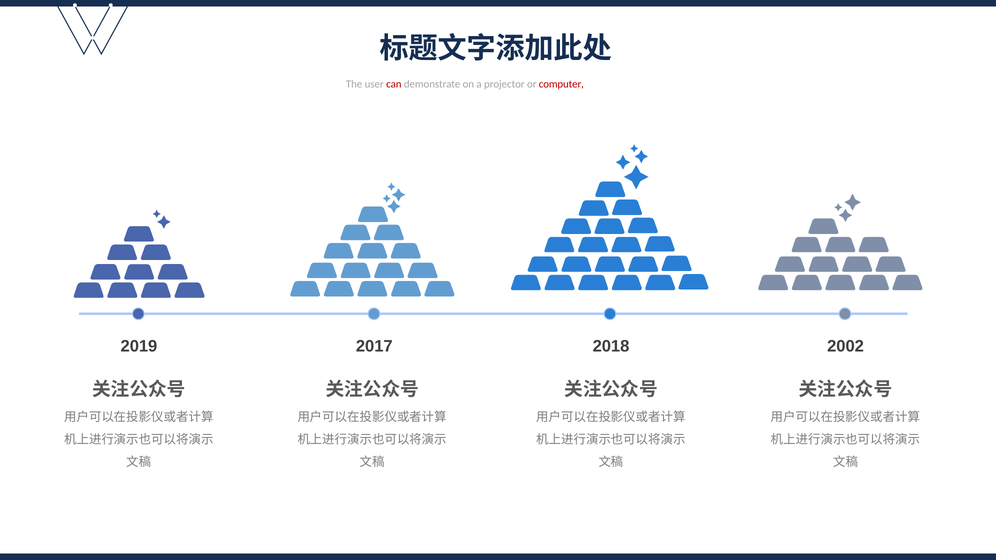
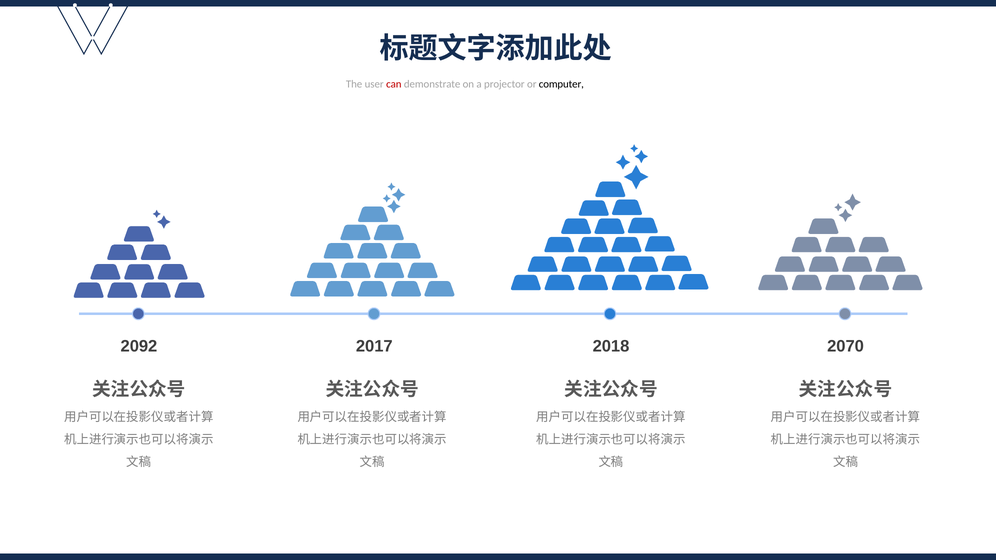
computer colour: red -> black (561, 84)
2019: 2019 -> 2092 (139, 346)
2002: 2002 -> 2070 (846, 346)
